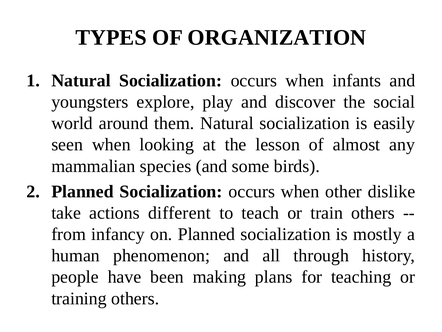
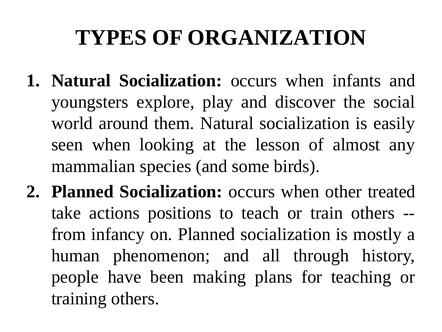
dislike: dislike -> treated (392, 191)
different: different -> positions (180, 213)
